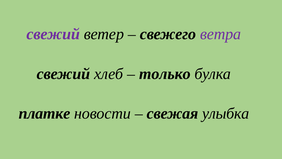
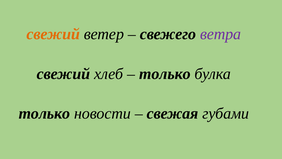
свежий colour: purple -> orange (53, 34)
платке: платке -> только (44, 113)
улыбка: улыбка -> губами (226, 113)
